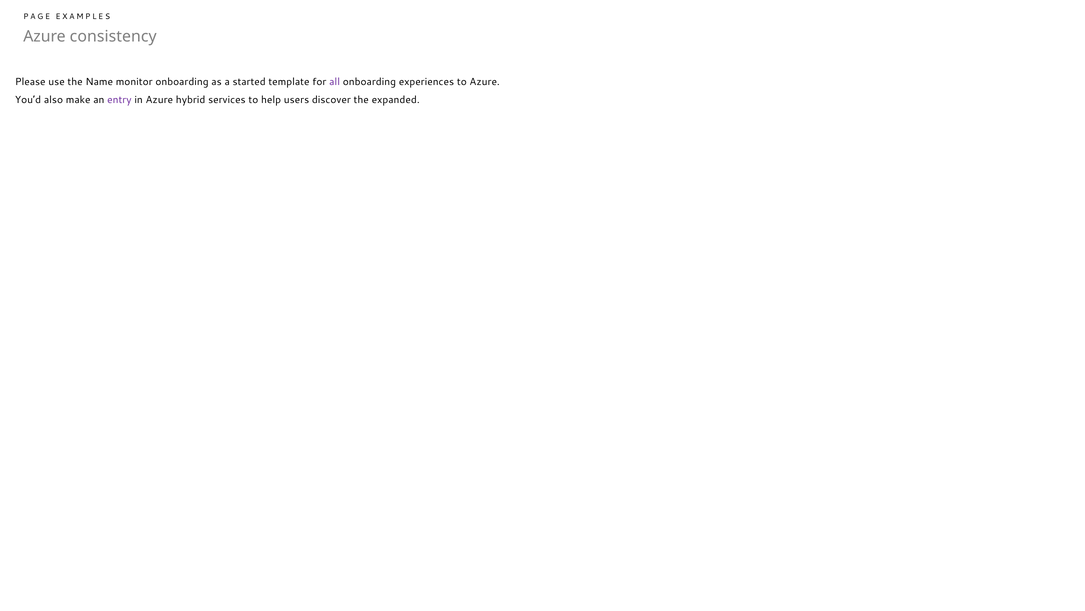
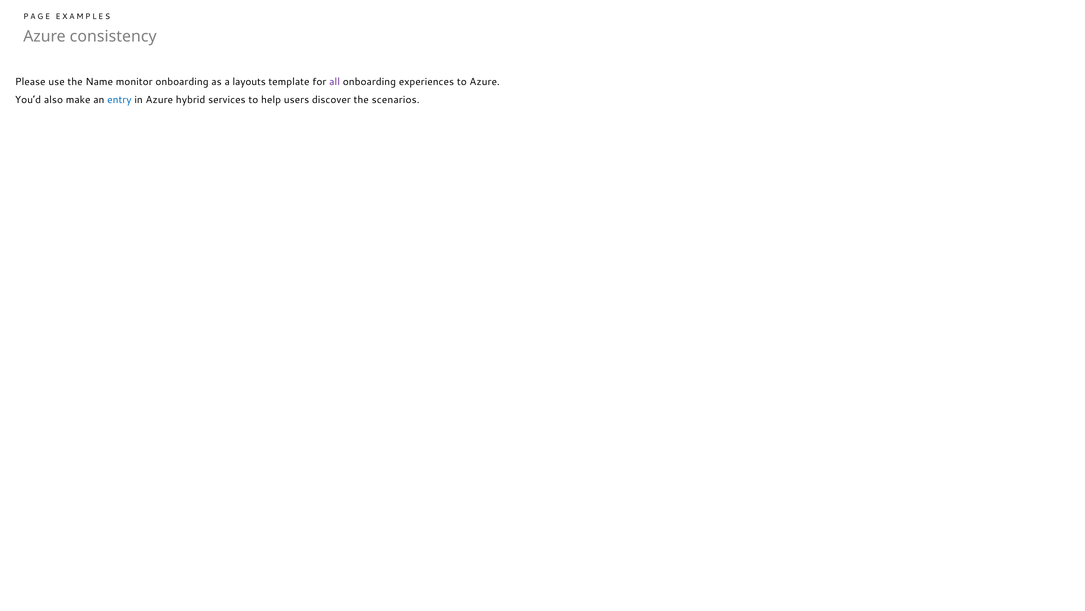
started: started -> layouts (249, 82)
entry colour: purple -> blue (119, 100)
expanded: expanded -> scenarios (396, 100)
